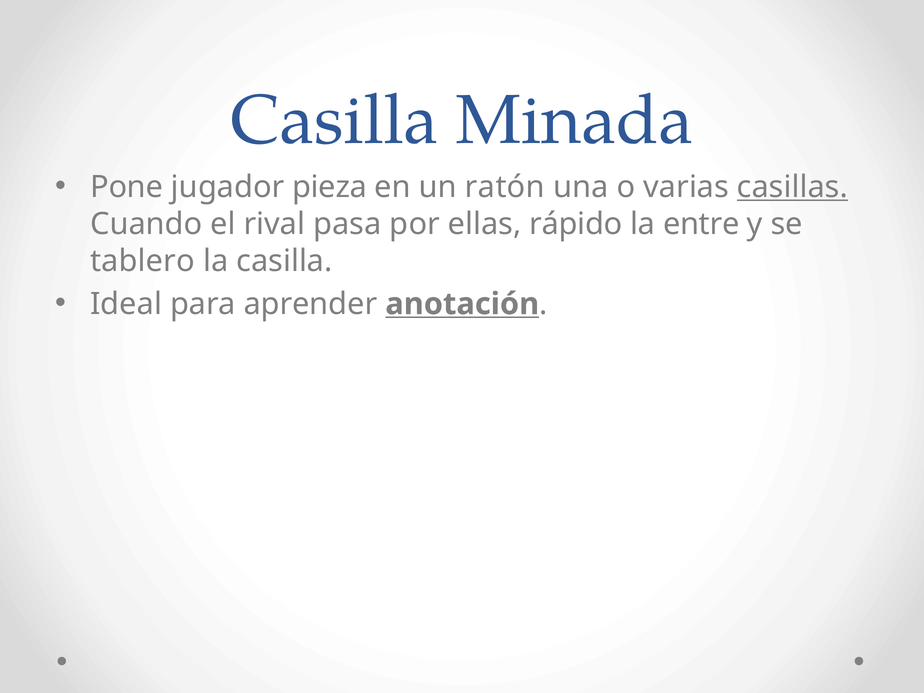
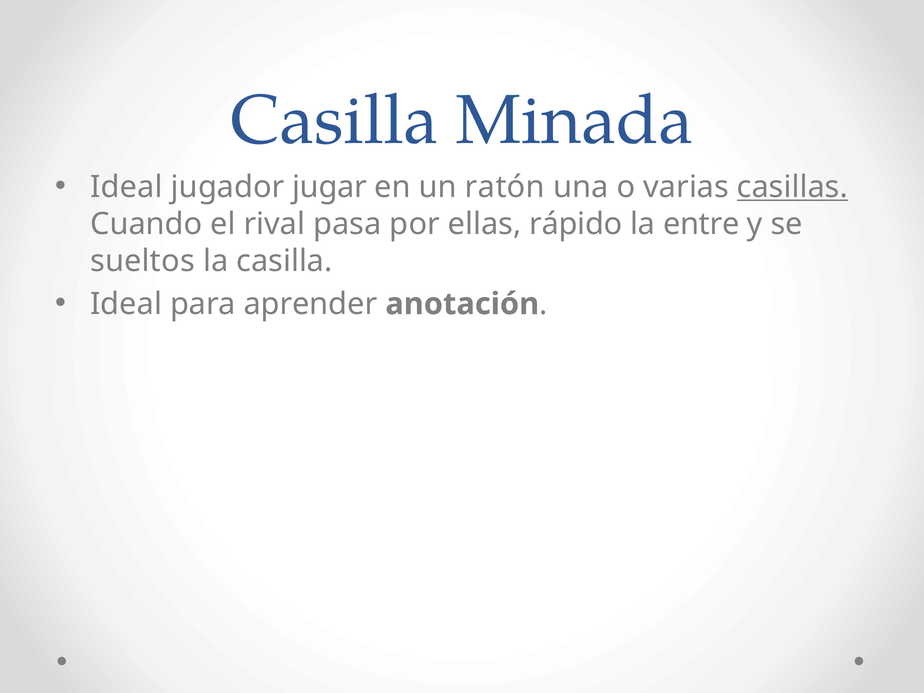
Pone: Pone -> Ideal (126, 187)
pieza: pieza -> jugar (330, 187)
tablero: tablero -> sueltos (142, 261)
anotación underline: present -> none (462, 304)
